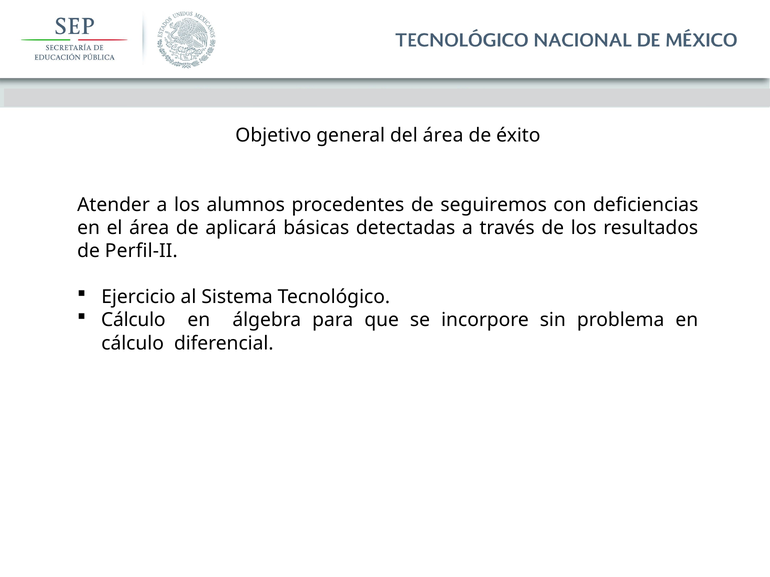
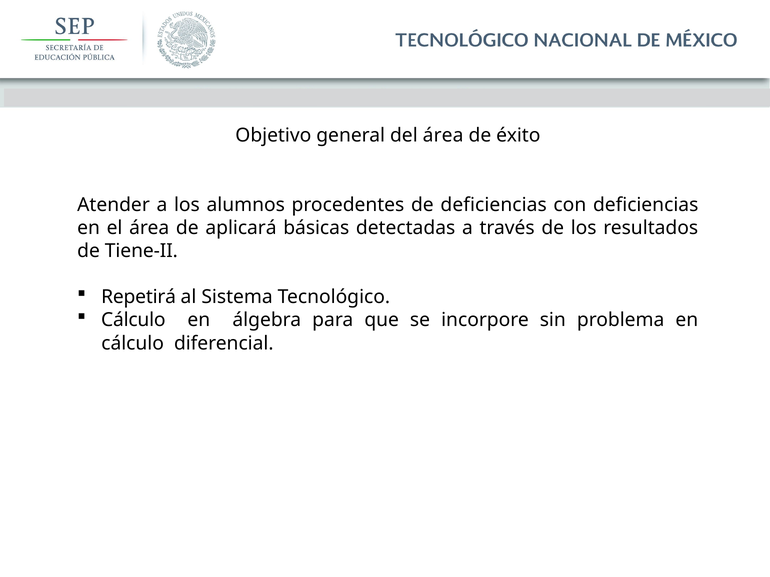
de seguiremos: seguiremos -> deficiencias (494, 205)
Perfil-II: Perfil-II -> Tiene-II (141, 251)
Ejercicio: Ejercicio -> Repetirá (139, 297)
